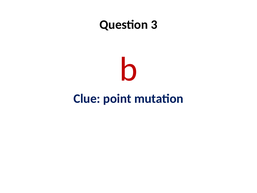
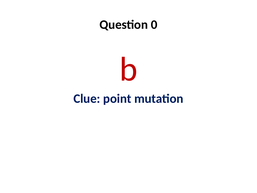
3: 3 -> 0 (154, 25)
